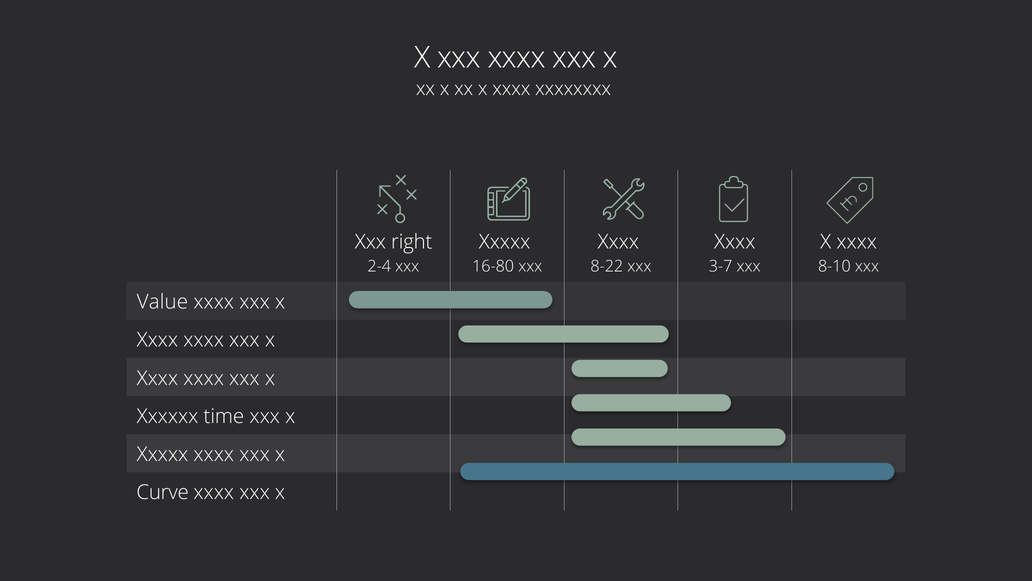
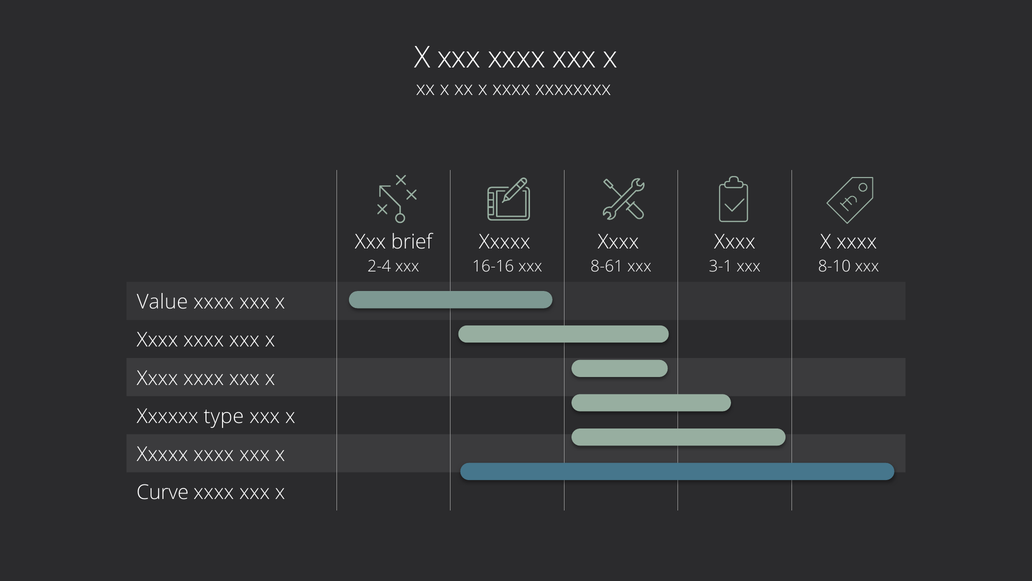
right: right -> brief (412, 242)
16-80: 16-80 -> 16-16 (493, 266)
8-22: 8-22 -> 8-61 (607, 266)
3-7: 3-7 -> 3-1 (721, 266)
time: time -> type (224, 416)
